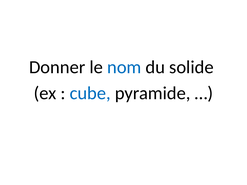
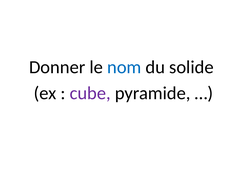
cube colour: blue -> purple (90, 93)
